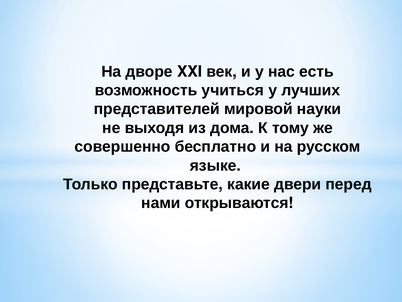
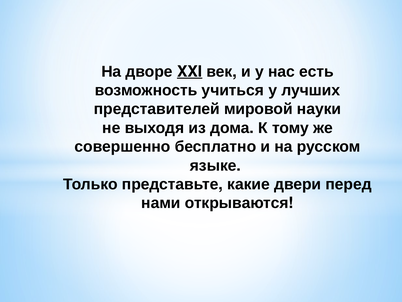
XXI underline: none -> present (190, 71)
